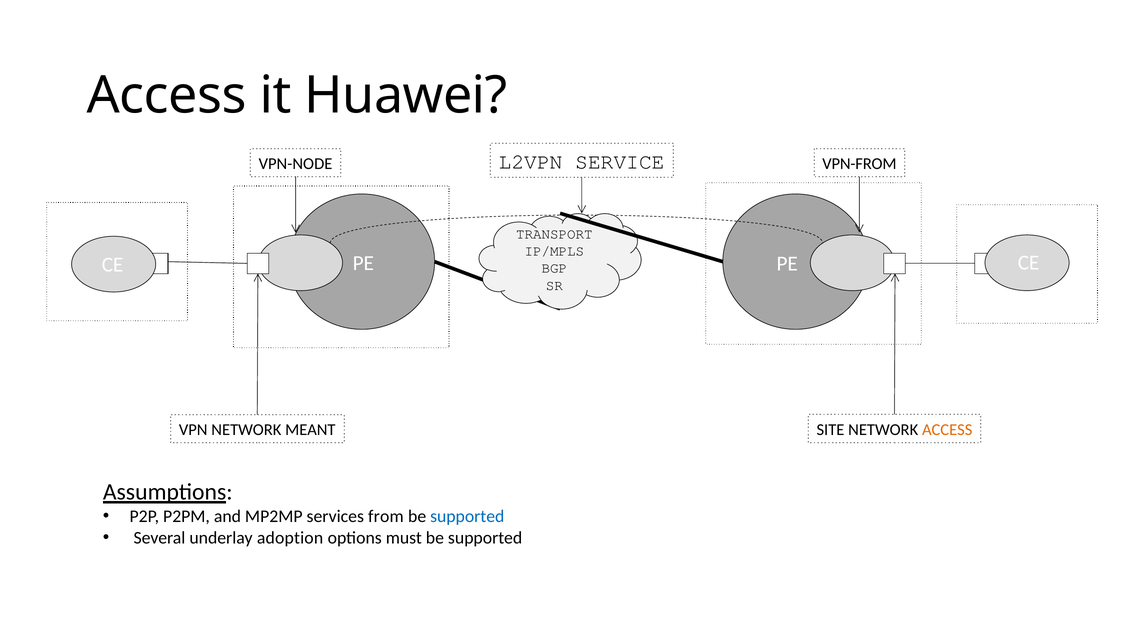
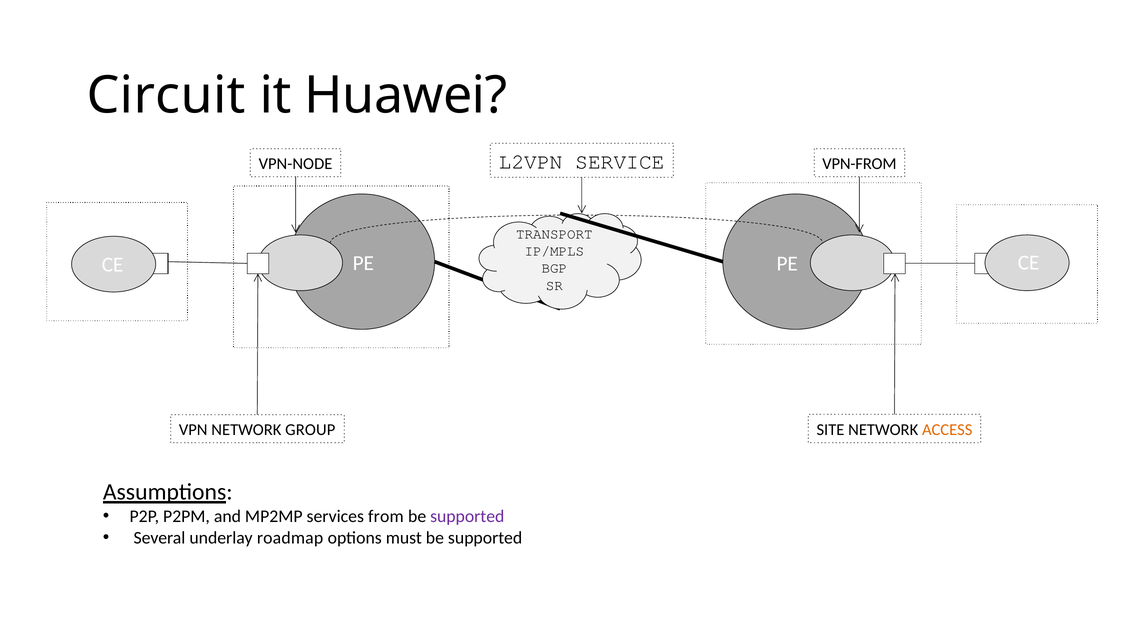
Access: Access -> Circuit (166, 95)
MEANT: MEANT -> GROUP (310, 429)
supported colour: blue -> purple (467, 516)
adoption: adoption -> roadmap (290, 537)
